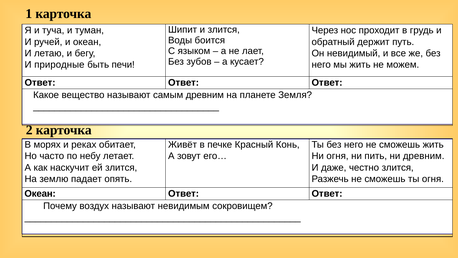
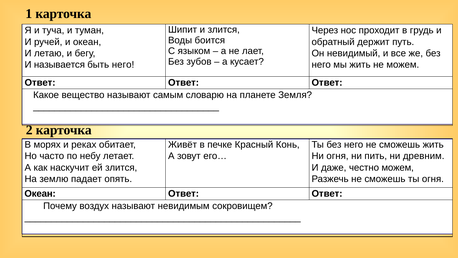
природные: природные -> называется (59, 65)
быть печи: печи -> него (123, 65)
самым древним: древним -> словарю (205, 95)
честно злится: злится -> можем (398, 167)
